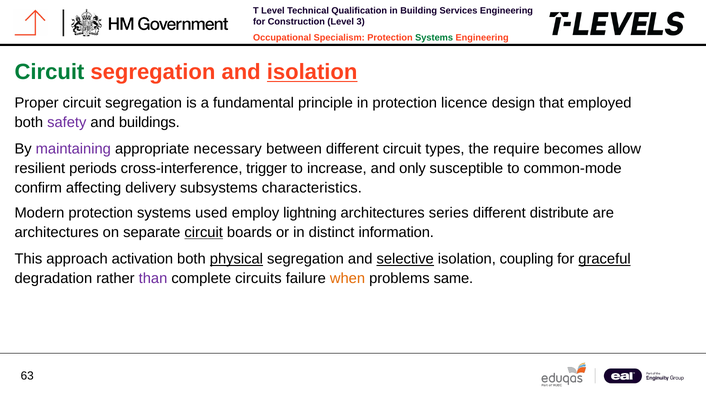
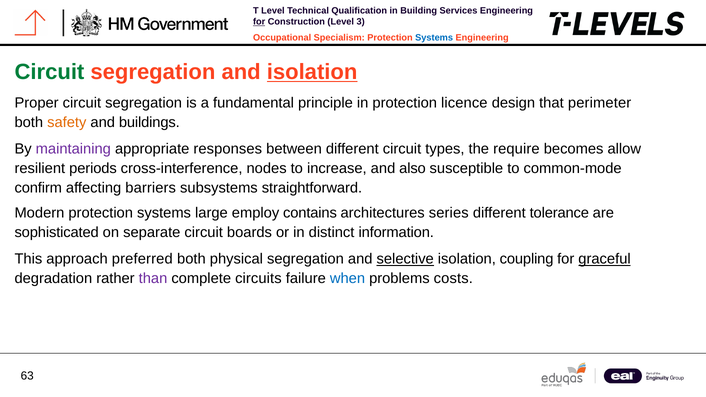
for underline: none -> present (259, 22)
Systems colour: green -> blue (434, 38)
employed: employed -> perimeter (600, 103)
safety colour: purple -> orange (67, 122)
necessary: necessary -> responses (228, 149)
trigger: trigger -> nodes (267, 168)
only: only -> also (413, 168)
delivery: delivery -> barriers (151, 188)
characteristics: characteristics -> straightforward (312, 188)
used: used -> large (211, 213)
lightning: lightning -> contains (310, 213)
distribute: distribute -> tolerance (559, 213)
architectures: architectures -> sophisticated (57, 232)
circuit underline: present -> none (204, 232)
activation: activation -> preferred (142, 259)
physical underline: present -> none (236, 259)
when colour: orange -> blue (348, 279)
same: same -> costs (453, 279)
